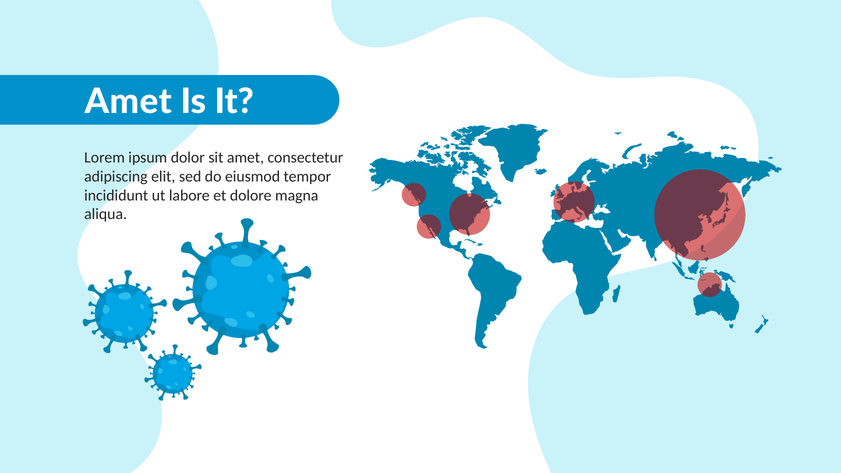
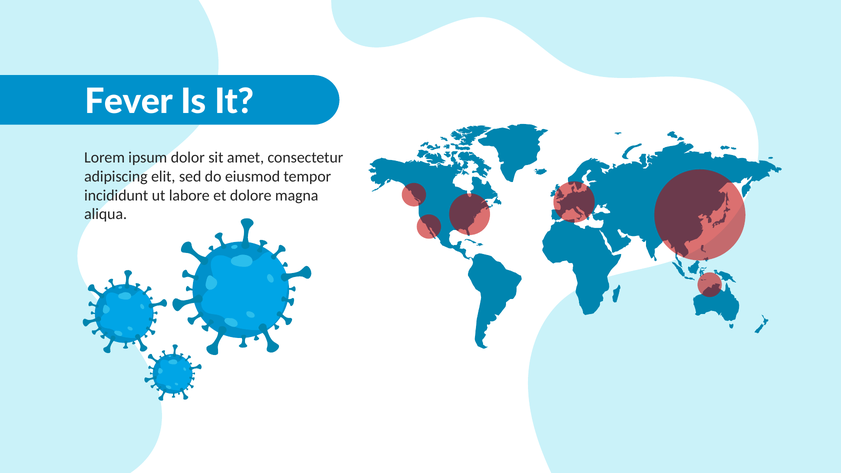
Amet: Amet -> Fever (129, 102)
